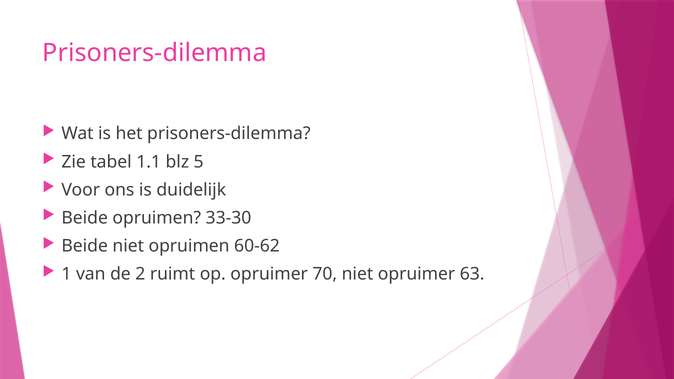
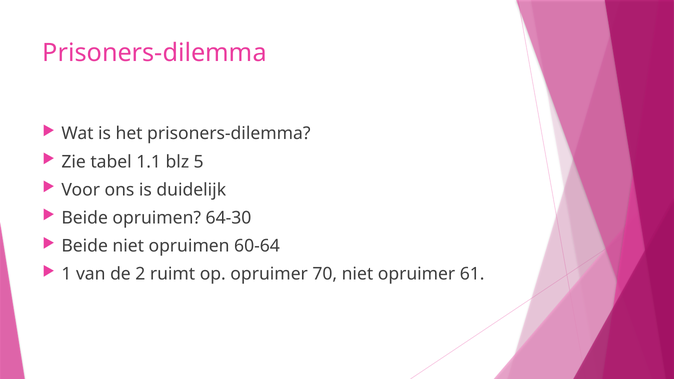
33-30: 33-30 -> 64-30 (228, 218)
60-62: 60-62 -> 60-64 (257, 246)
63: 63 -> 61 (472, 274)
